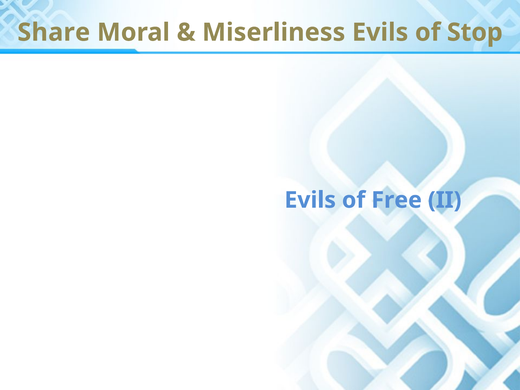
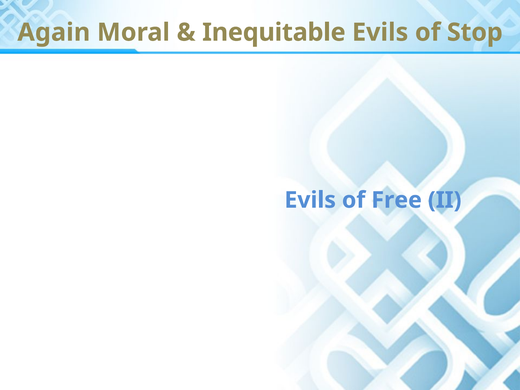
Share: Share -> Again (54, 32)
Miserliness: Miserliness -> Inequitable (274, 32)
